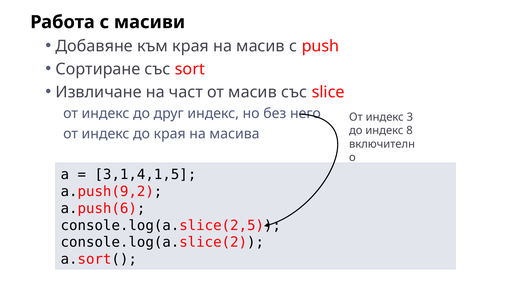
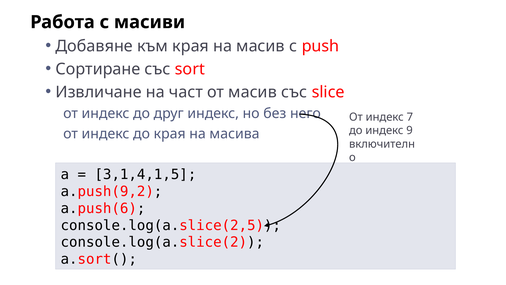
3: 3 -> 7 (410, 117)
8: 8 -> 9 (410, 130)
